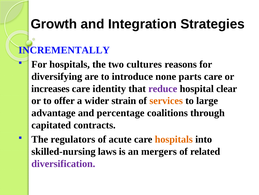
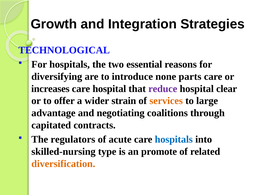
INCREMENTALLY: INCREMENTALLY -> TECHNOLOGICAL (64, 50)
cultures: cultures -> essential (144, 64)
care identity: identity -> hospital (109, 88)
percentage: percentage -> negotiating (121, 113)
hospitals colour: orange -> blue (174, 139)
laws: laws -> type (107, 151)
mergers: mergers -> promote (159, 151)
diversification colour: purple -> orange (63, 163)
